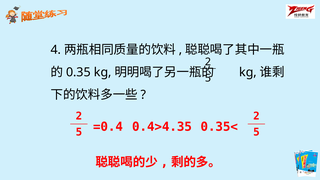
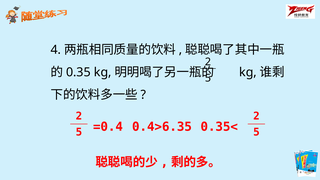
0.4>4.35: 0.4>4.35 -> 0.4>6.35 (162, 127)
